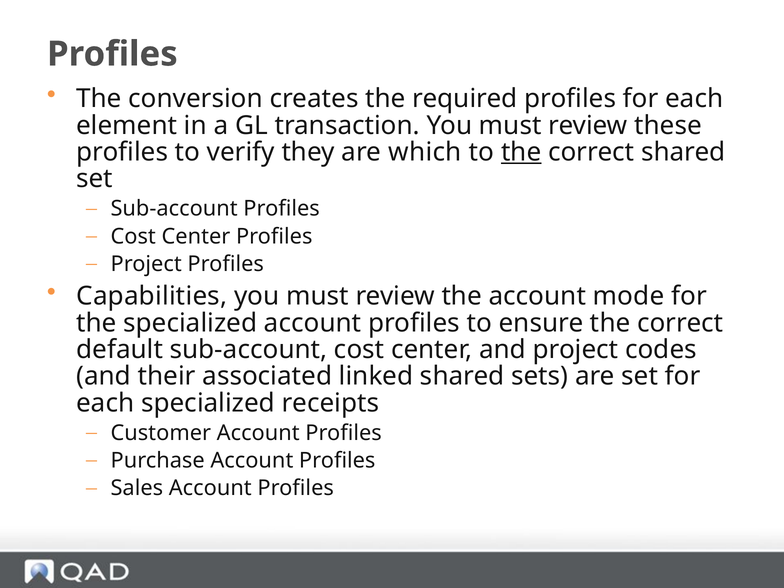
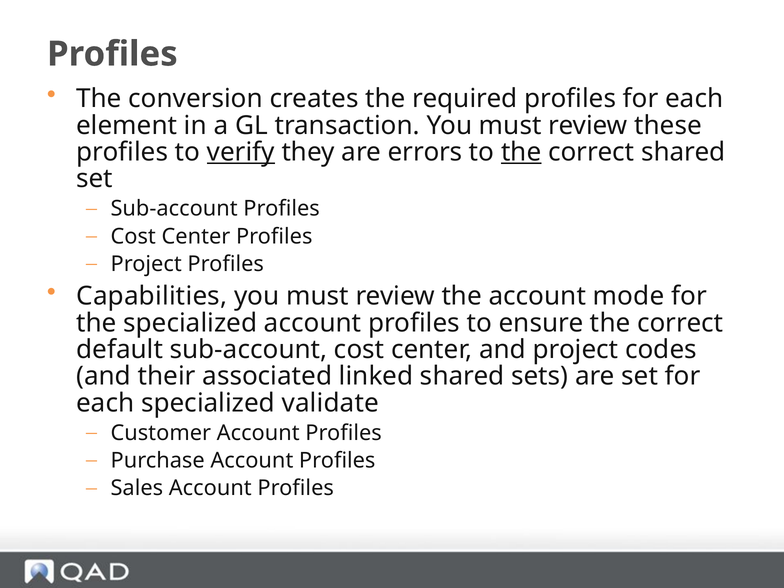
verify underline: none -> present (241, 152)
which: which -> errors (425, 152)
receipts: receipts -> validate (330, 403)
